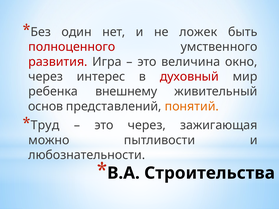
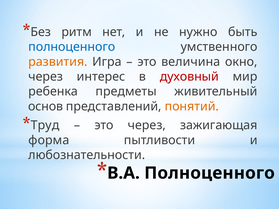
один: один -> ритм (77, 32)
ложек: ложек -> нужно (198, 32)
полноценного colour: red -> blue (72, 47)
развития colour: red -> orange (58, 62)
внешнему: внешнему -> предметы (126, 92)
можно: можно -> форма (49, 140)
В.А Строительства: Строительства -> Полноценного (210, 173)
